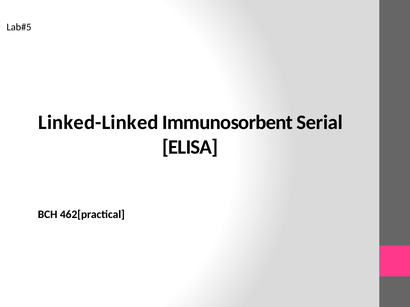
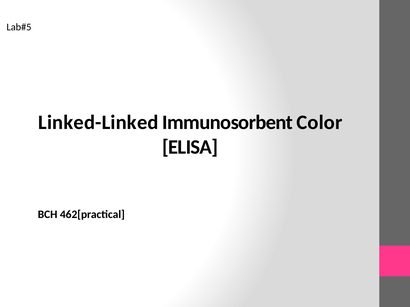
Serial: Serial -> Color (319, 123)
